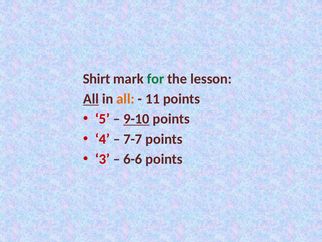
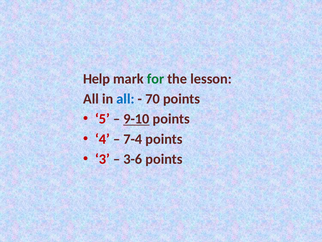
Shirt: Shirt -> Help (97, 79)
All underline: present -> none (91, 99)
all colour: orange -> blue (125, 99)
11: 11 -> 70 (153, 99)
7-7: 7-7 -> 7-4 (133, 139)
6-6: 6-6 -> 3-6 (133, 159)
